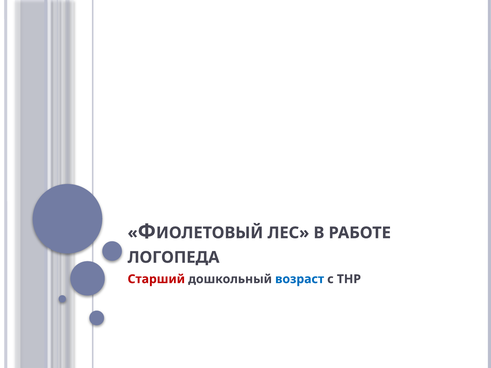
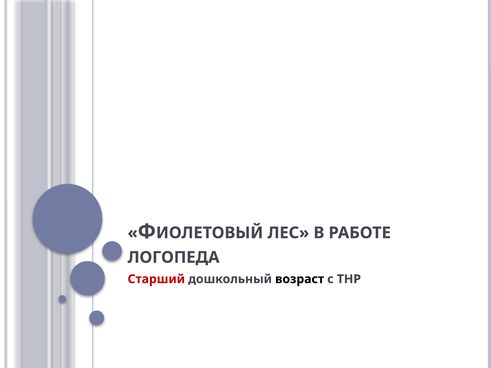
возраст colour: blue -> black (300, 279)
